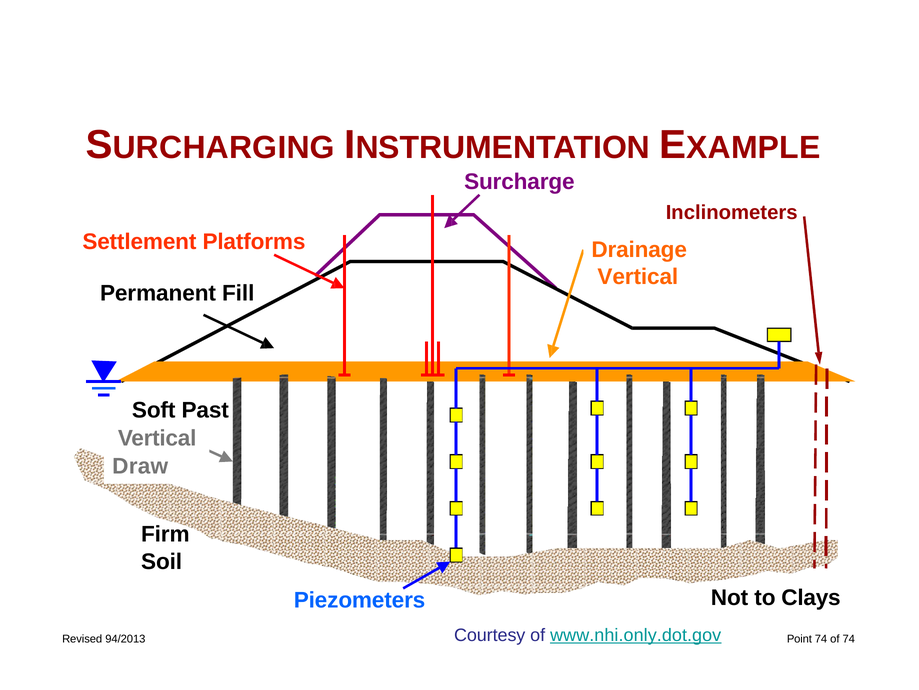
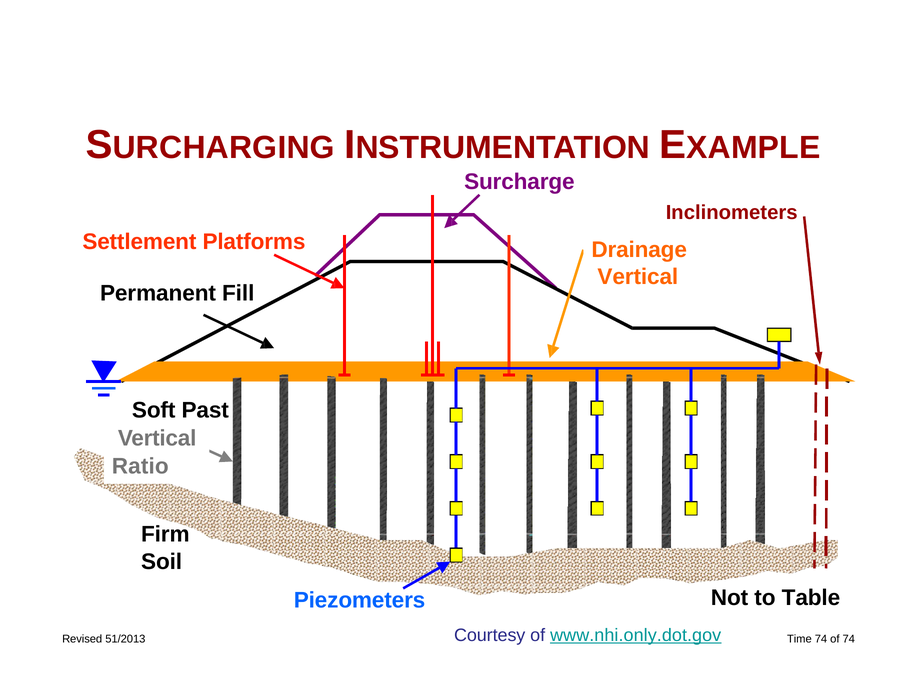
Draw: Draw -> Ratio (140, 466)
Clays: Clays -> Table (811, 597)
Point: Point -> Time (799, 638)
94/2013: 94/2013 -> 51/2013 (125, 638)
